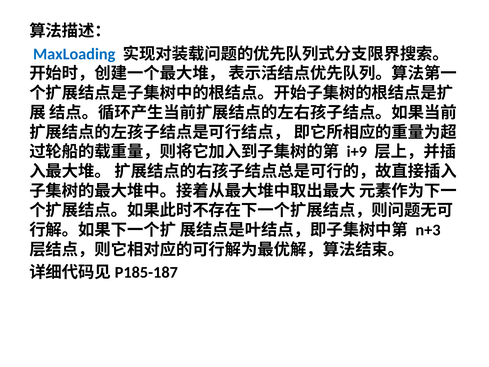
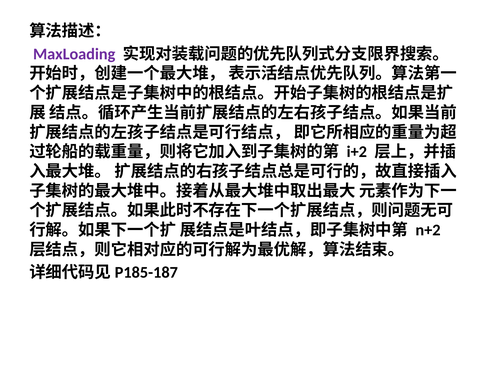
MaxLoading colour: blue -> purple (74, 54)
i+9: i+9 -> i+2 (357, 152)
n+3: n+3 -> n+2 (428, 230)
